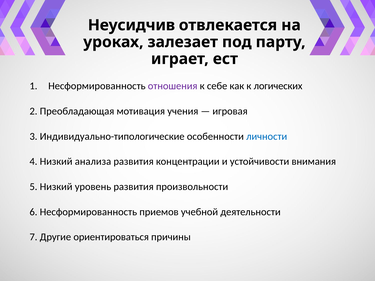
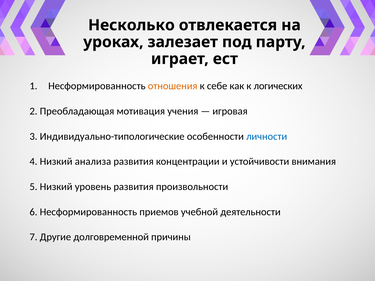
Неусидчив: Неусидчив -> Несколько (131, 25)
отношения colour: purple -> orange (173, 86)
ориентироваться: ориентироваться -> долговременной (111, 237)
